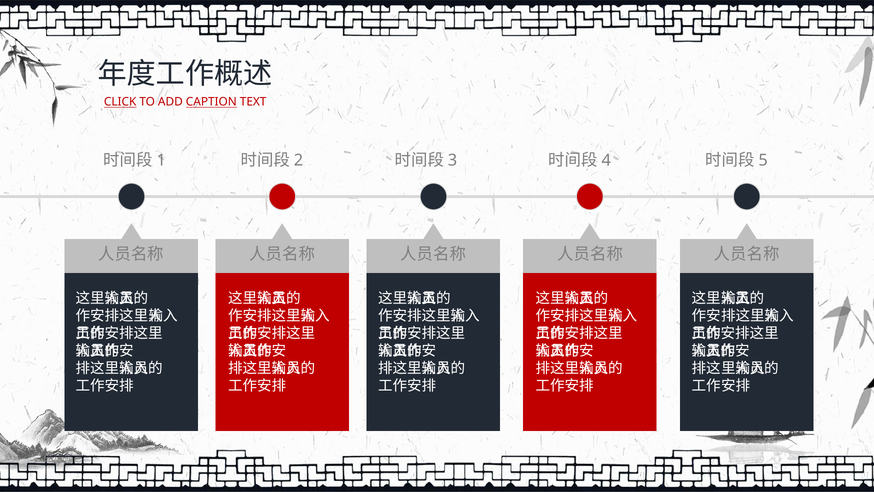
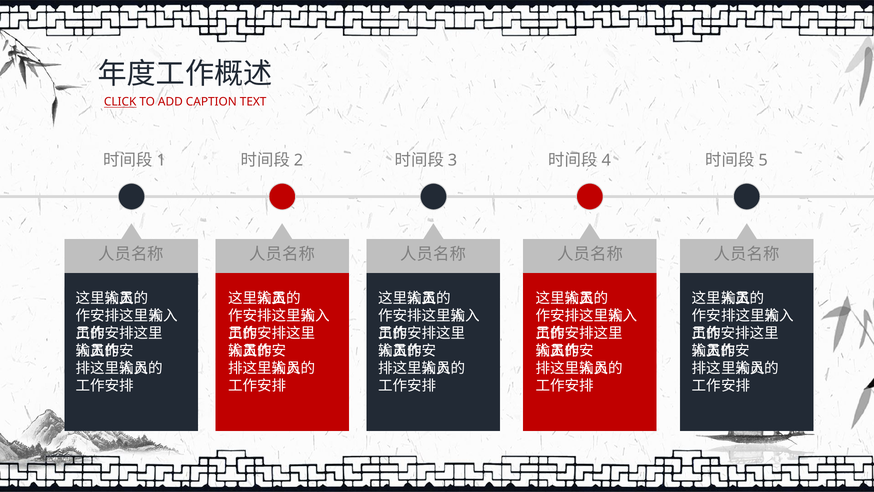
CAPTION underline: present -> none (211, 102)
